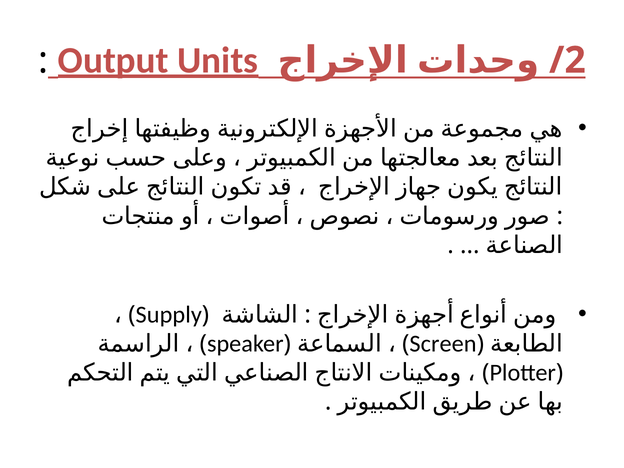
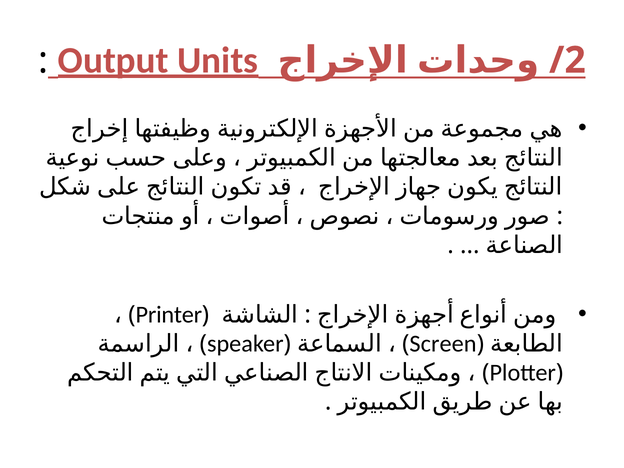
Supply: Supply -> Printer (169, 315)
